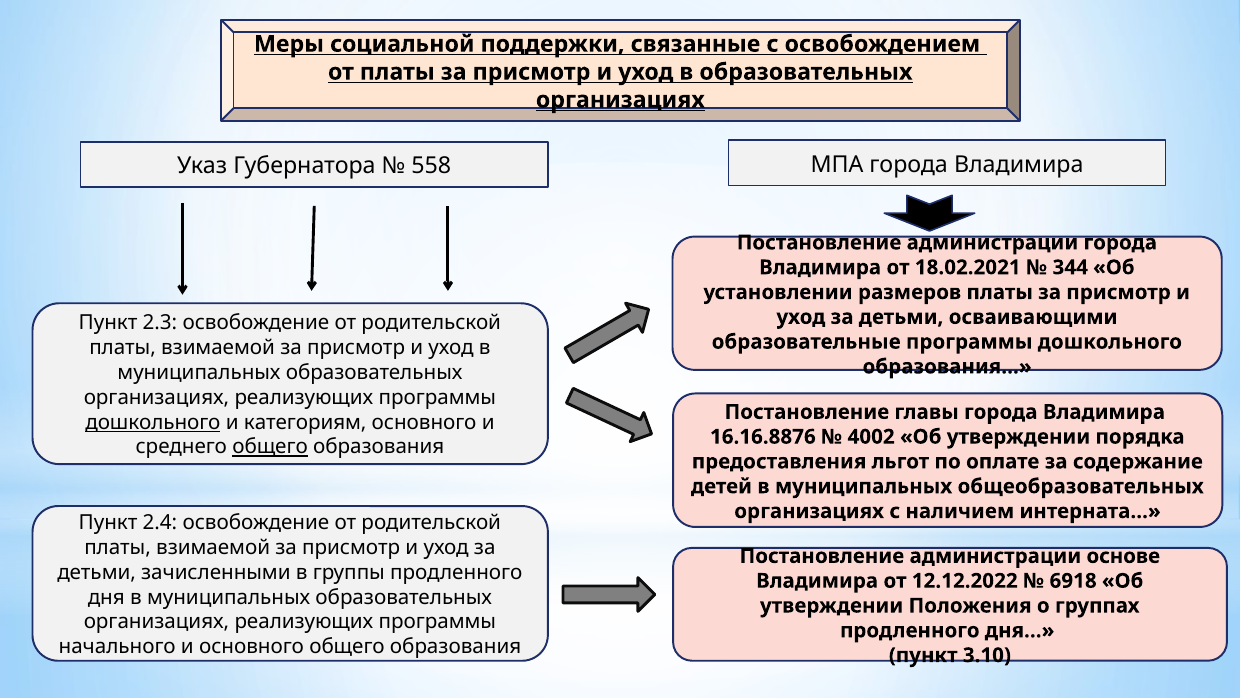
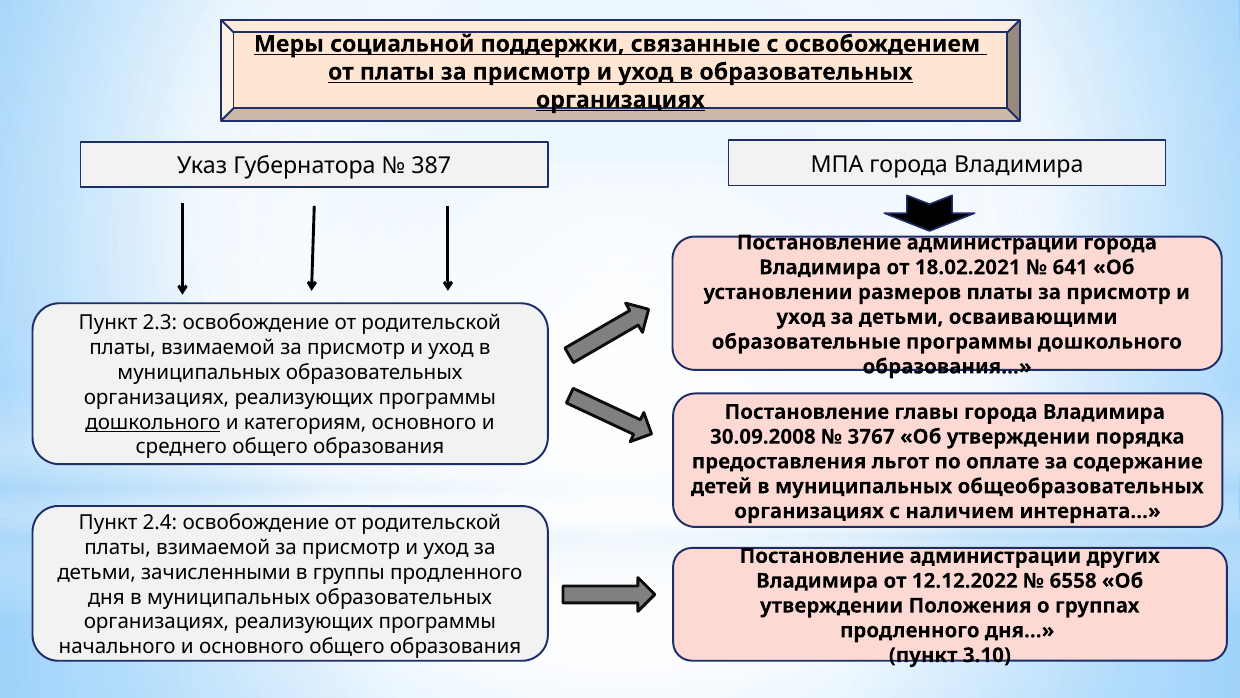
558: 558 -> 387 (431, 166)
344: 344 -> 641 (1070, 267)
16.16.8876: 16.16.8876 -> 30.09.2008 (763, 437)
4002: 4002 -> 3767 (871, 437)
общего underline: present -> none (270, 447)
основе: основе -> других (1123, 556)
6918: 6918 -> 6558 (1073, 581)
